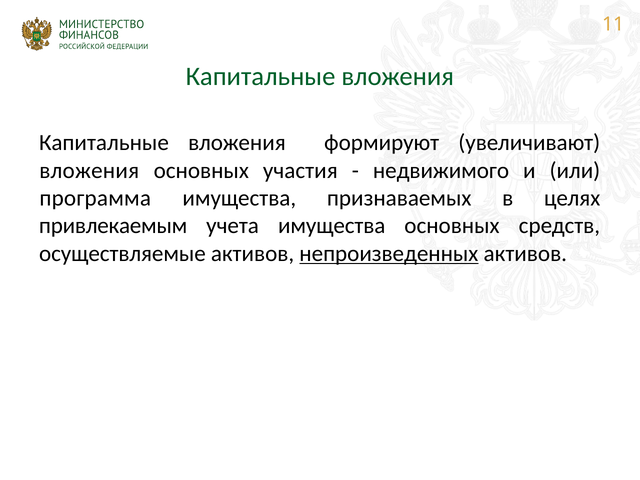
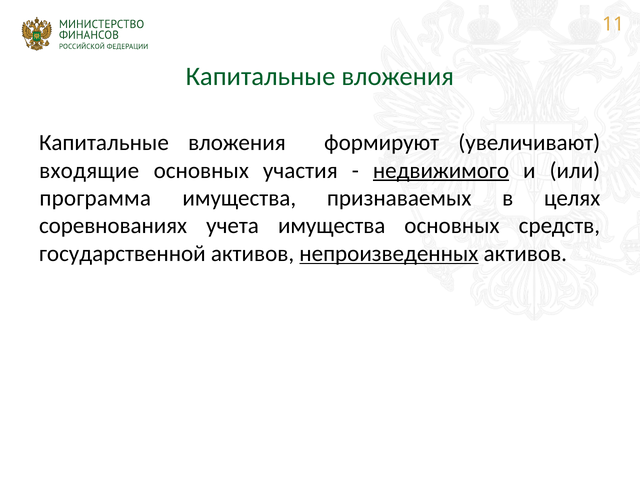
вложения: вложения -> входящие (89, 170)
недвижимого underline: none -> present (441, 170)
привлекаемым: привлекаемым -> соревнованиях (113, 226)
осуществляемые: осуществляемые -> государственной (122, 254)
